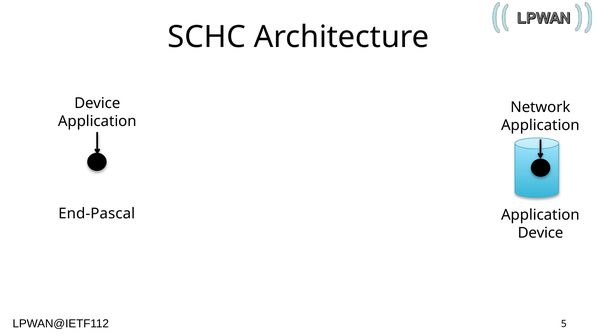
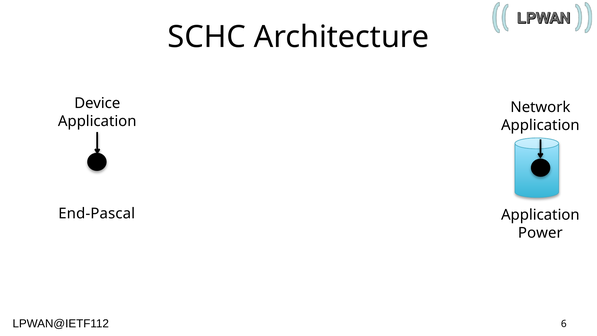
Device: Device -> Power (540, 233)
5: 5 -> 6 (564, 324)
